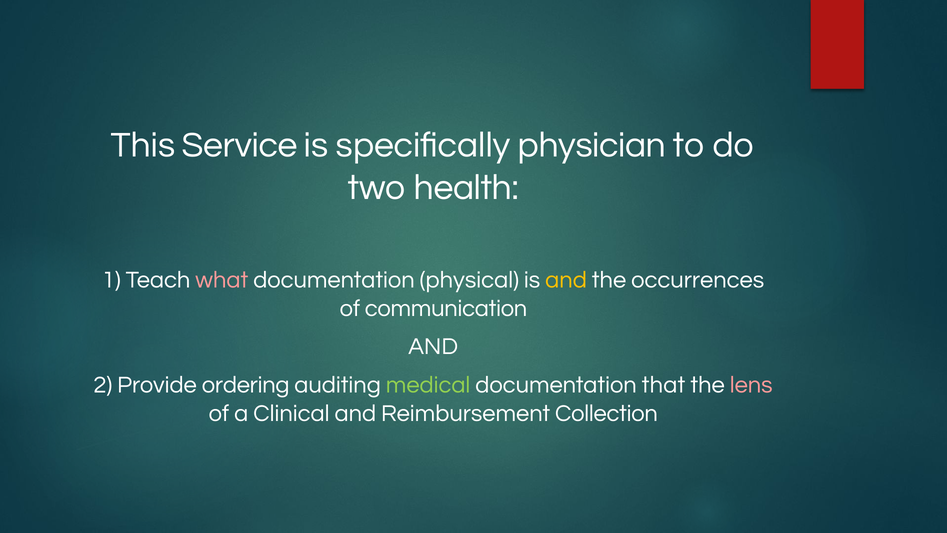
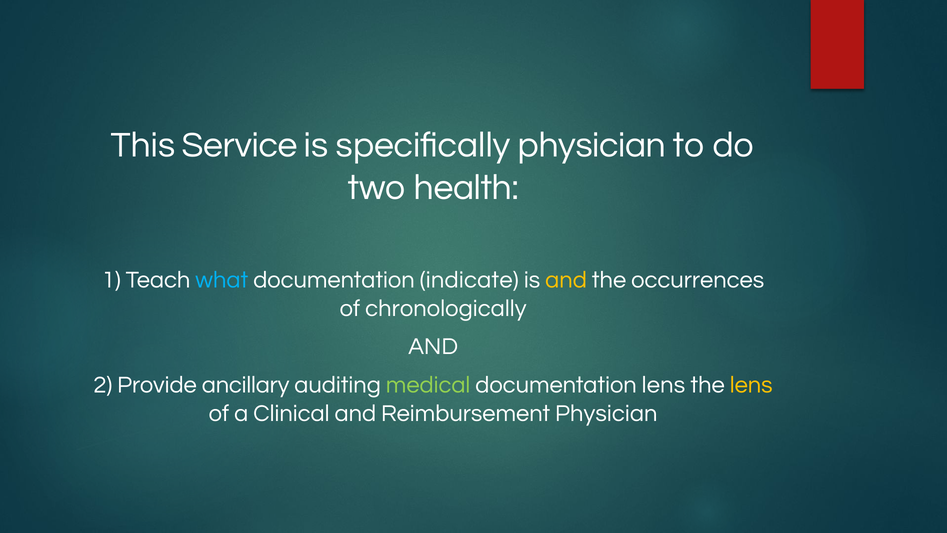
what colour: pink -> light blue (222, 280)
physical: physical -> indicate (469, 280)
communication: communication -> chronologically (446, 308)
ordering: ordering -> ancillary (246, 385)
documentation that: that -> lens (663, 385)
lens colour: pink -> yellow (751, 385)
Reimbursement Collection: Collection -> Physician (606, 413)
